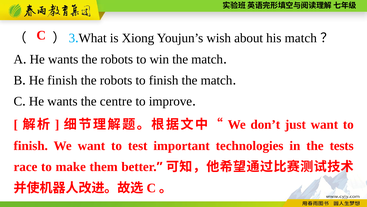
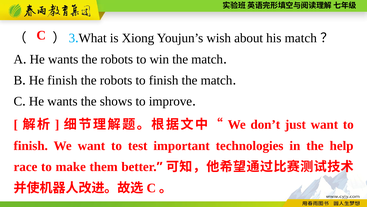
centre: centre -> shows (116, 101)
tests: tests -> help (342, 145)
